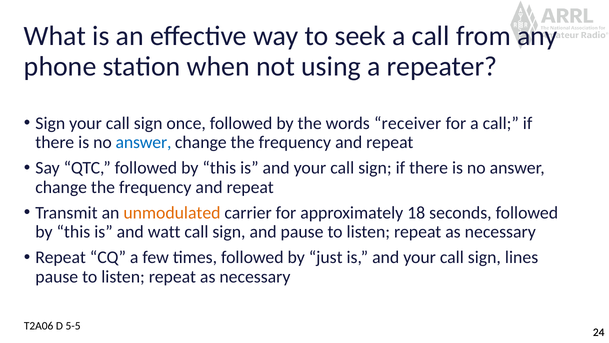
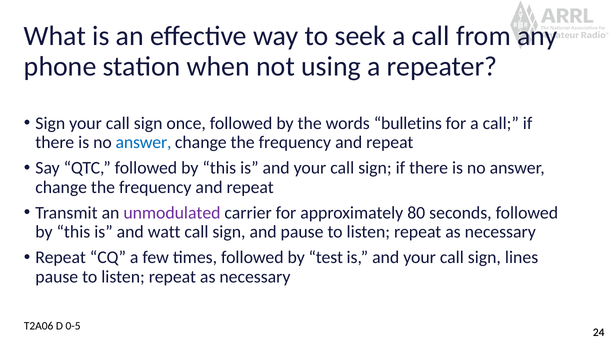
receiver: receiver -> bulletins (408, 123)
unmodulated colour: orange -> purple (172, 212)
18: 18 -> 80 (416, 212)
just: just -> test (326, 257)
5-5: 5-5 -> 0-5 (73, 325)
